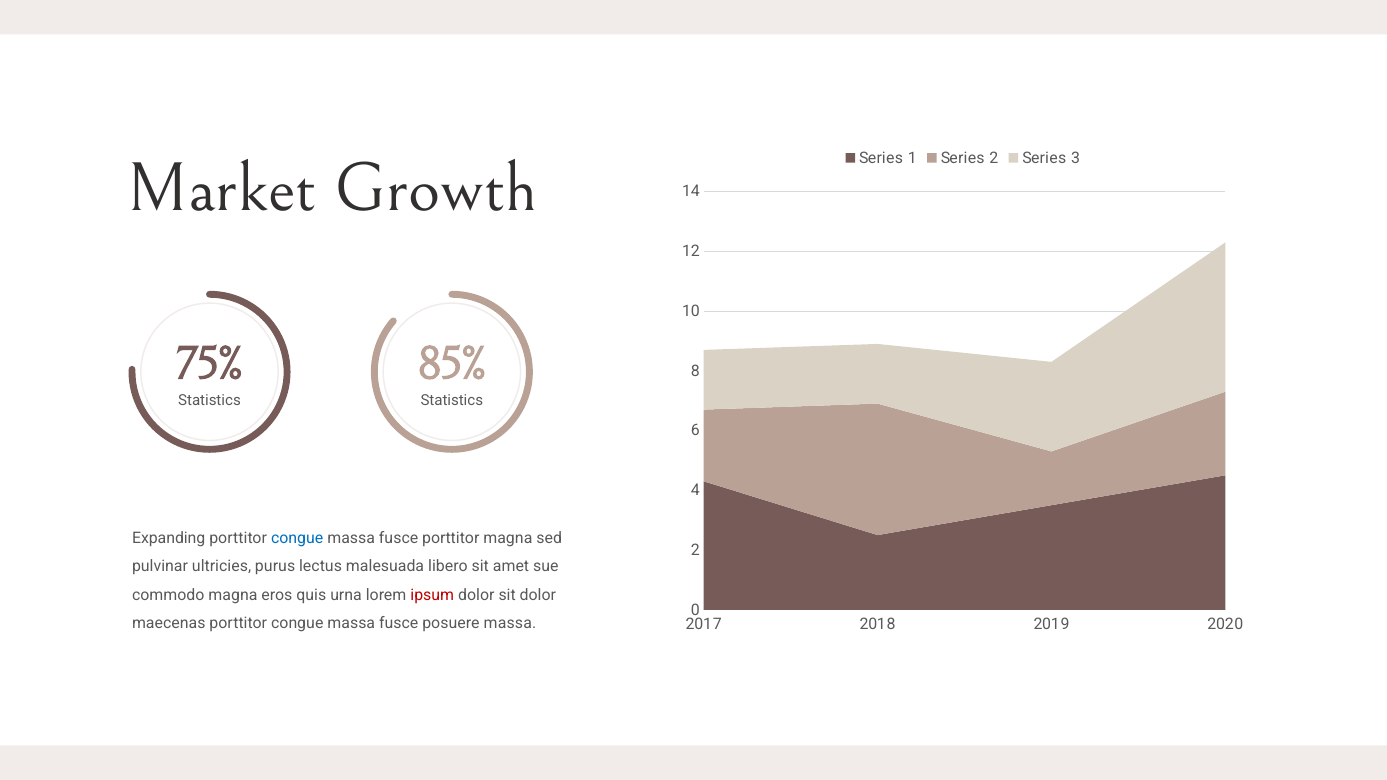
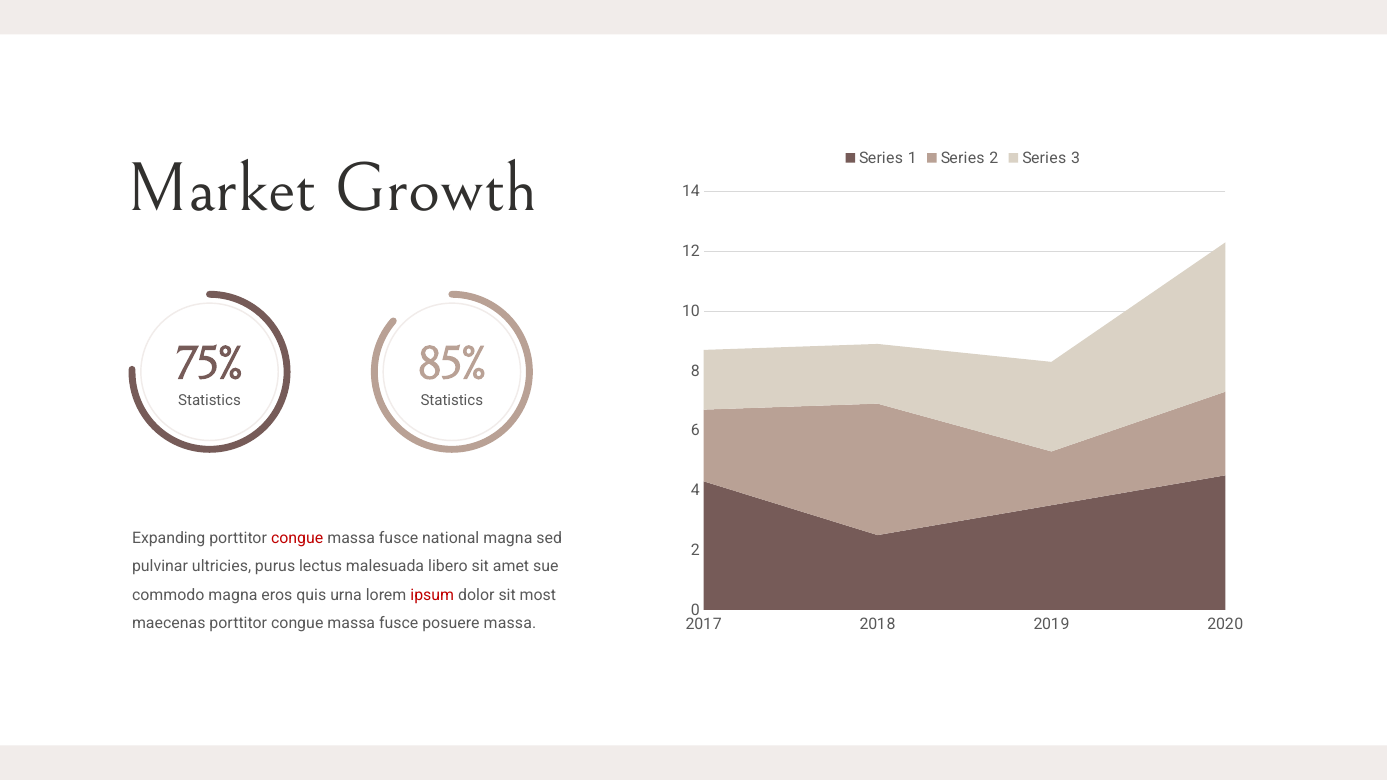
congue colour: blue -> red (297, 538)
fusce porttitor: porttitor -> national (451, 538)
sit dolor: dolor -> most (538, 595)
